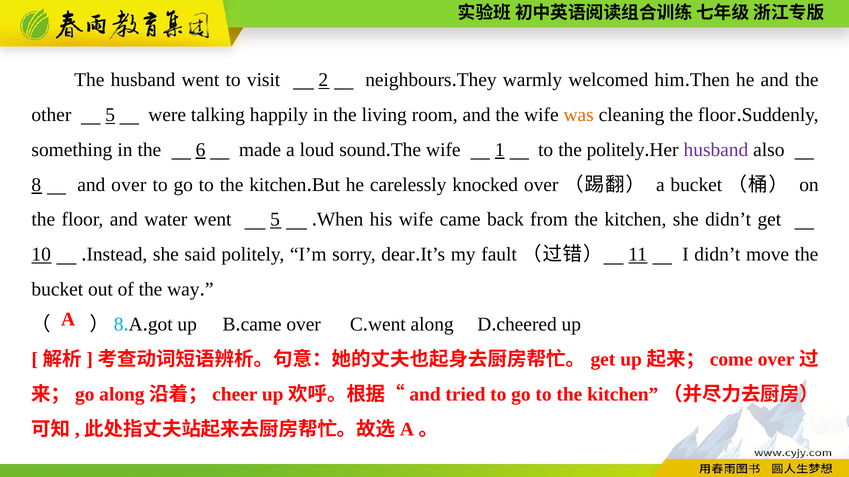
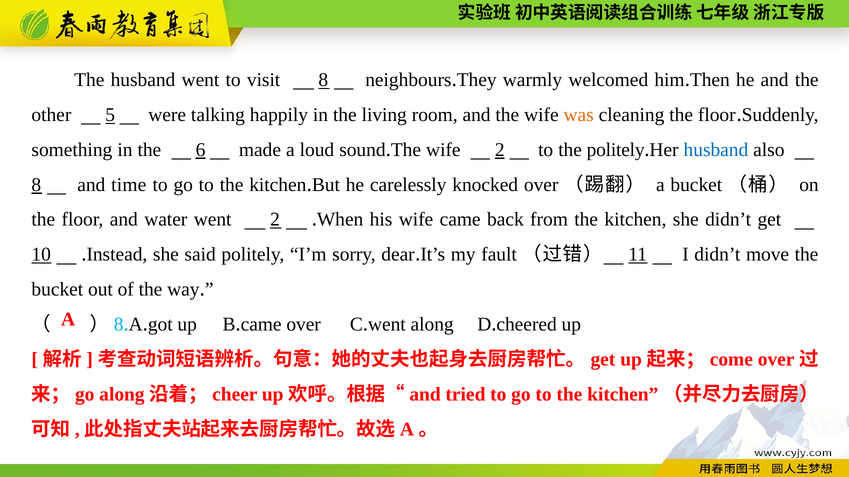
visit 2: 2 -> 8 (323, 80)
wife 1: 1 -> 2 (500, 150)
husband colour: purple -> blue (716, 150)
and over: over -> time (129, 185)
went 5: 5 -> 2 (275, 220)
